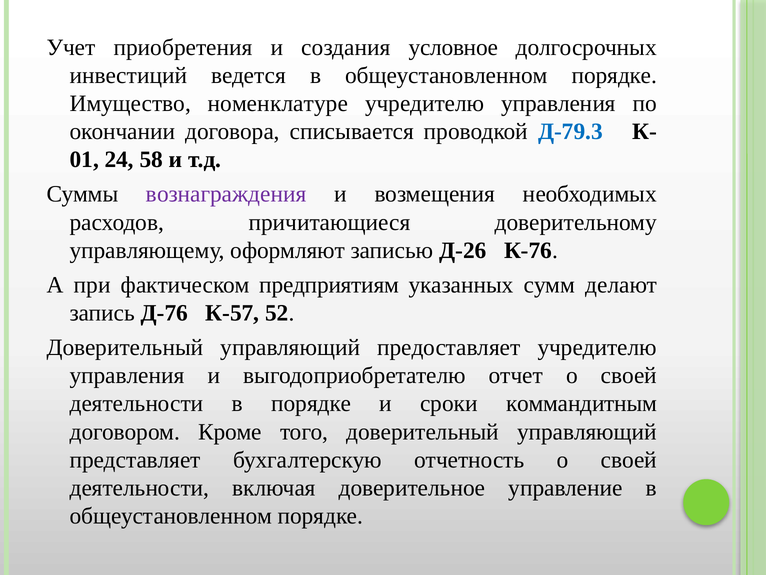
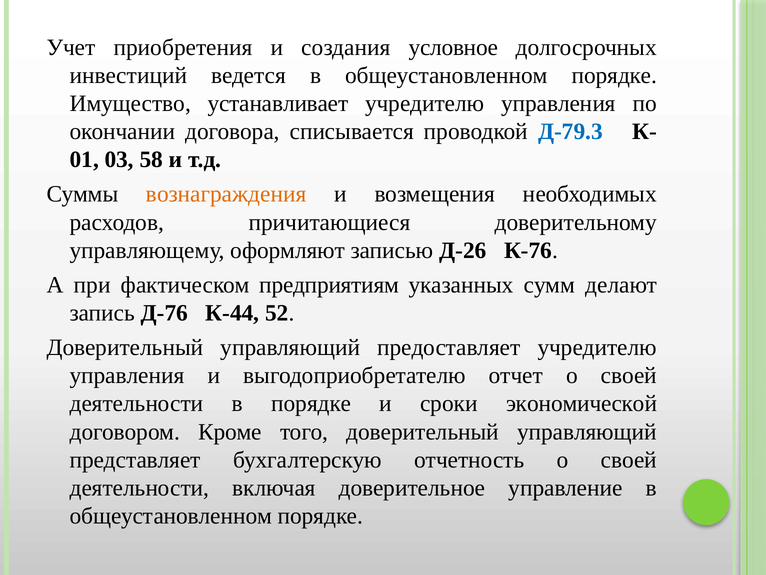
номенклатуре: номенклатуре -> устанавливает (278, 103)
24: 24 -> 03 (119, 160)
вознаграждения colour: purple -> orange (226, 194)
К-57: К-57 -> К-44 (232, 313)
коммандитным: коммандитным -> экономической (582, 403)
